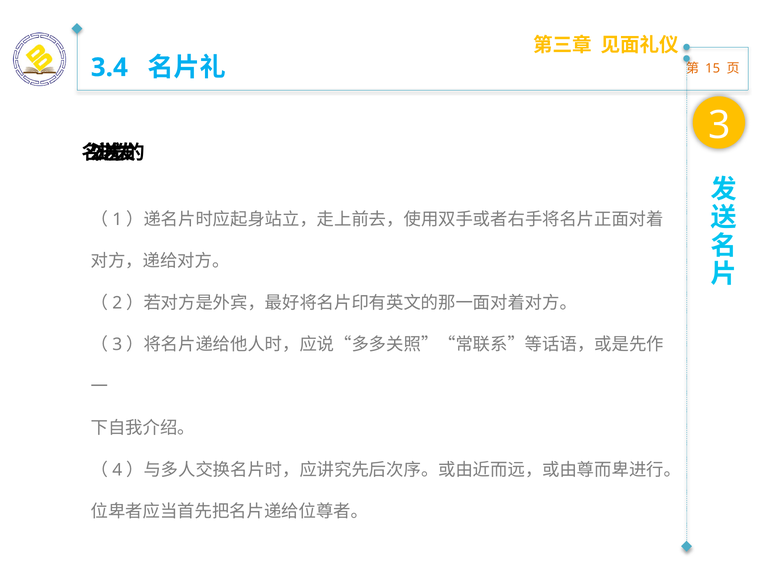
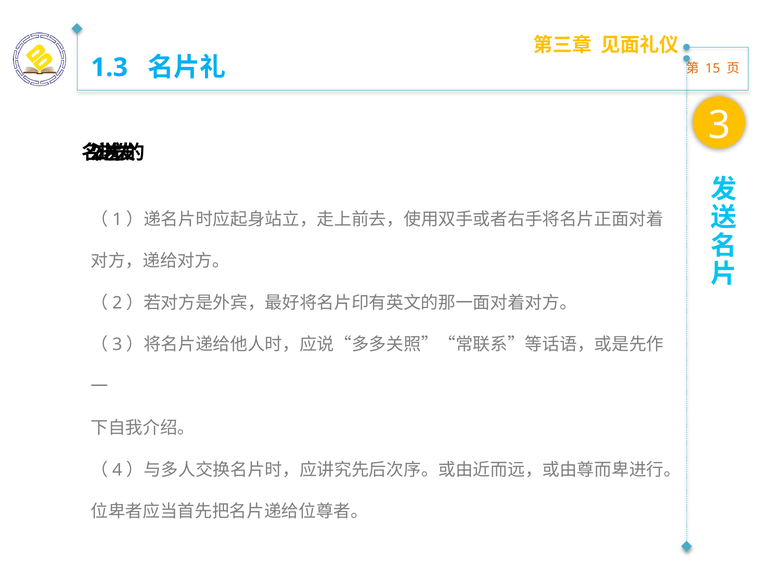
3.4: 3.4 -> 1.3 (109, 67)
